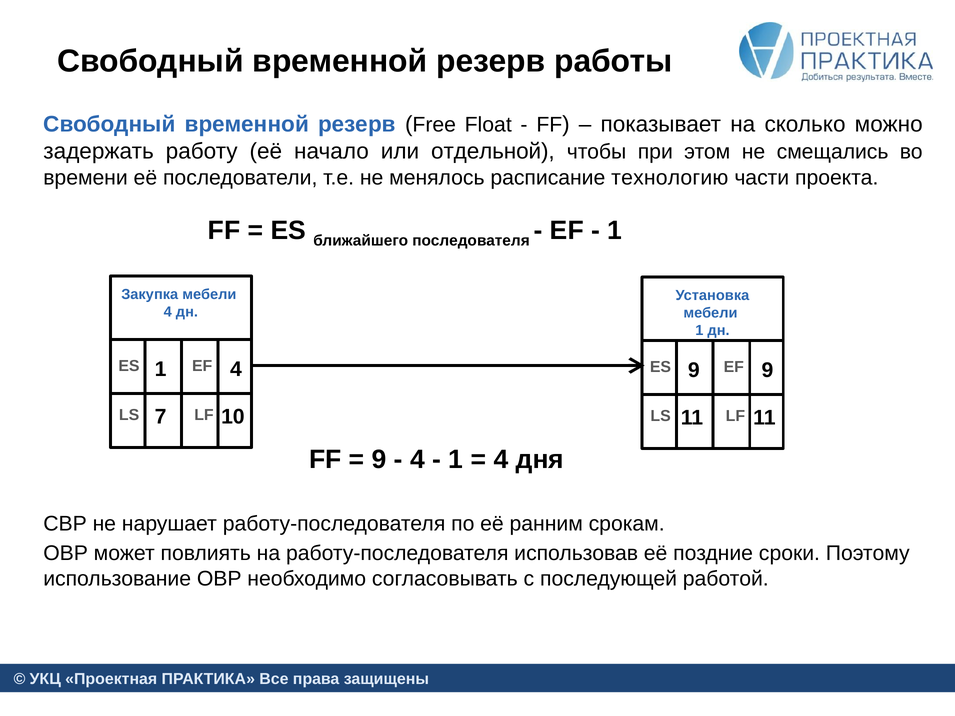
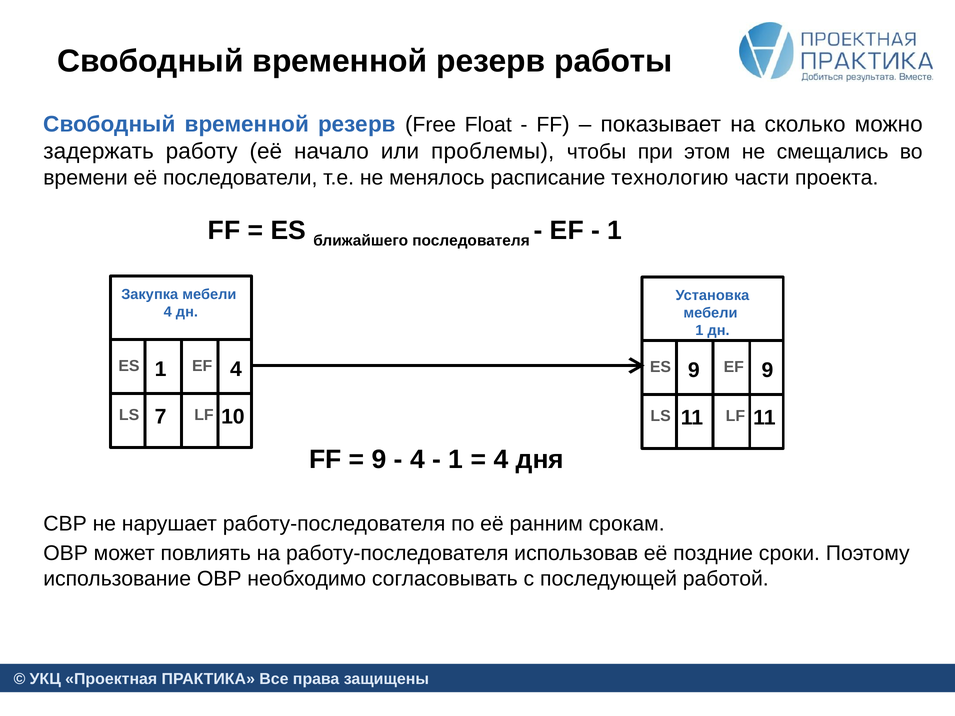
отдельной: отдельной -> проблемы (493, 151)
